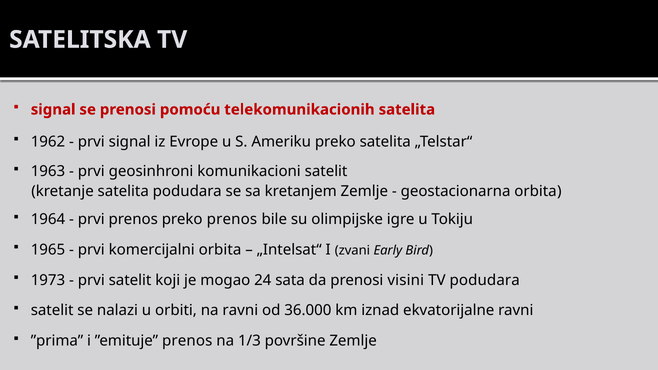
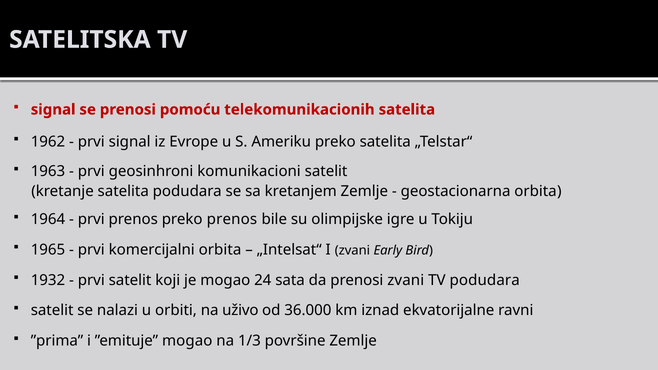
1973: 1973 -> 1932 (48, 280)
prenosi visini: visini -> zvani (406, 280)
na ravni: ravni -> uživo (240, 311)
”emituje prenos: prenos -> mogao (187, 341)
